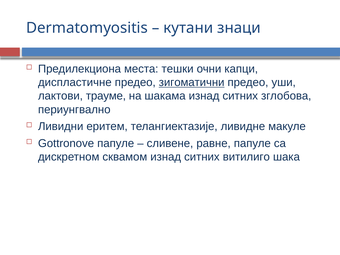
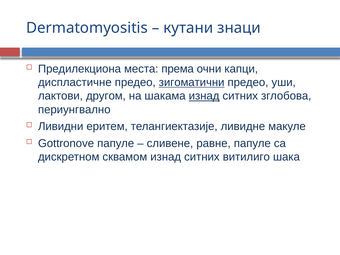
тешки: тешки -> према (178, 69)
трауме: трауме -> другом (106, 96)
изнад underline: none -> present (204, 96)
